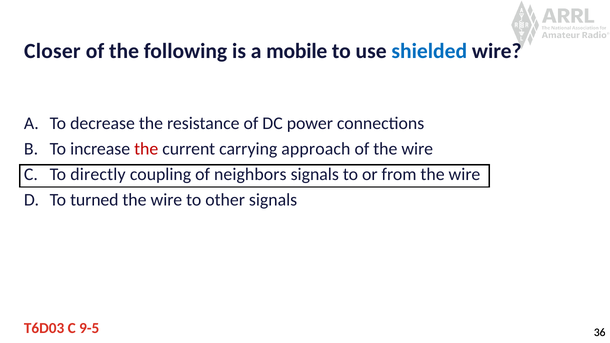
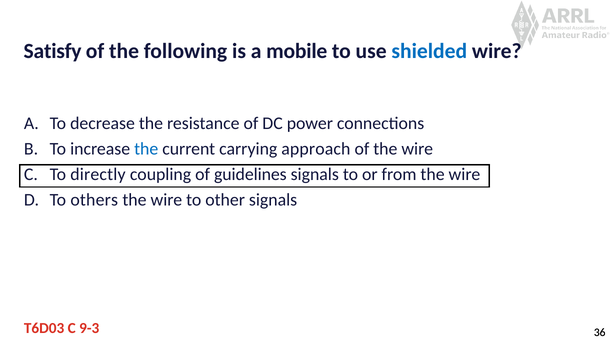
Closer: Closer -> Satisfy (53, 51)
the colour: red -> blue (146, 149)
neighbors: neighbors -> guidelines (250, 174)
turned: turned -> others (94, 200)
9-5: 9-5 -> 9-3 (89, 329)
